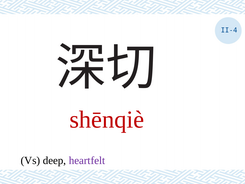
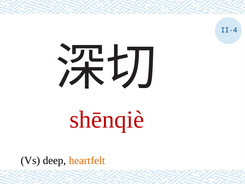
heartfelt colour: purple -> orange (87, 160)
